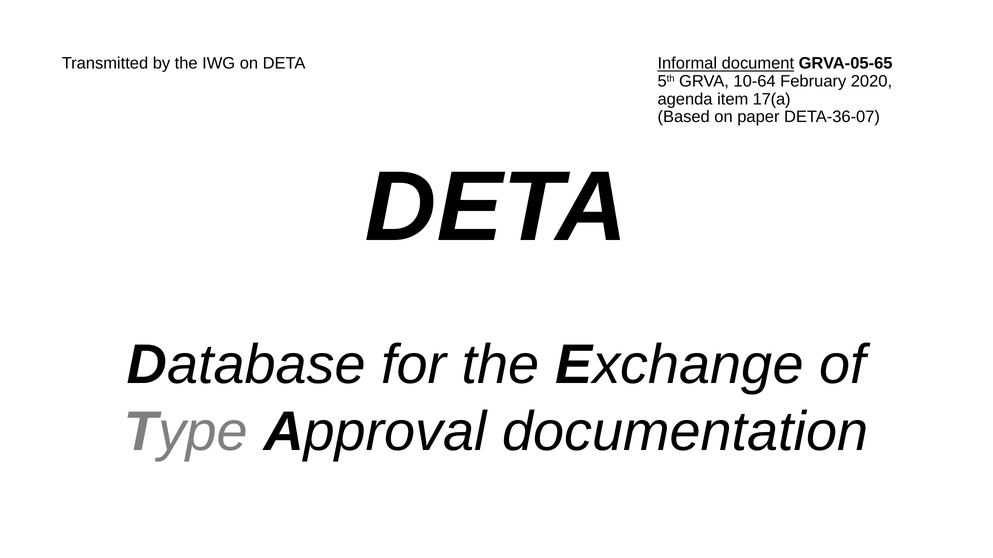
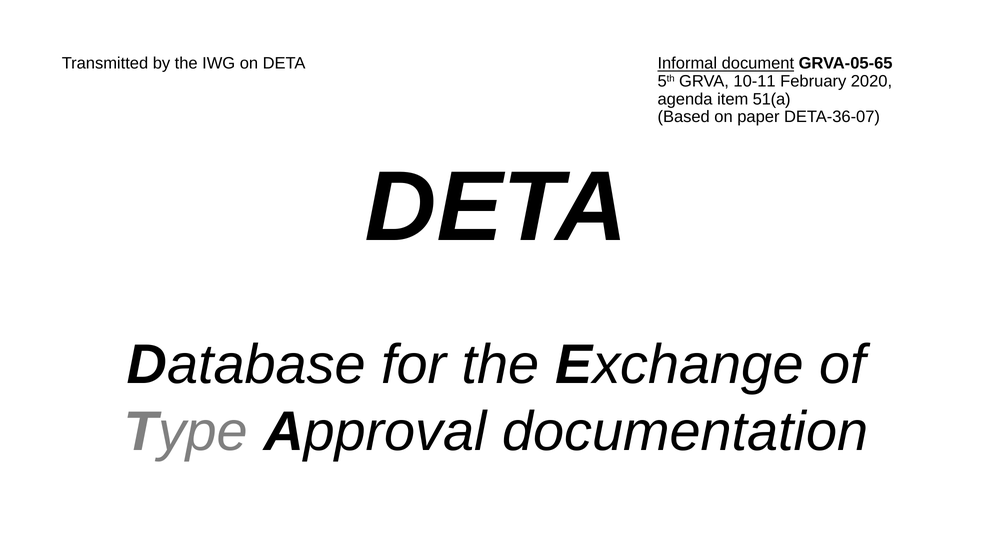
10-64: 10-64 -> 10-11 (755, 81)
17(a: 17(a -> 51(a (772, 99)
